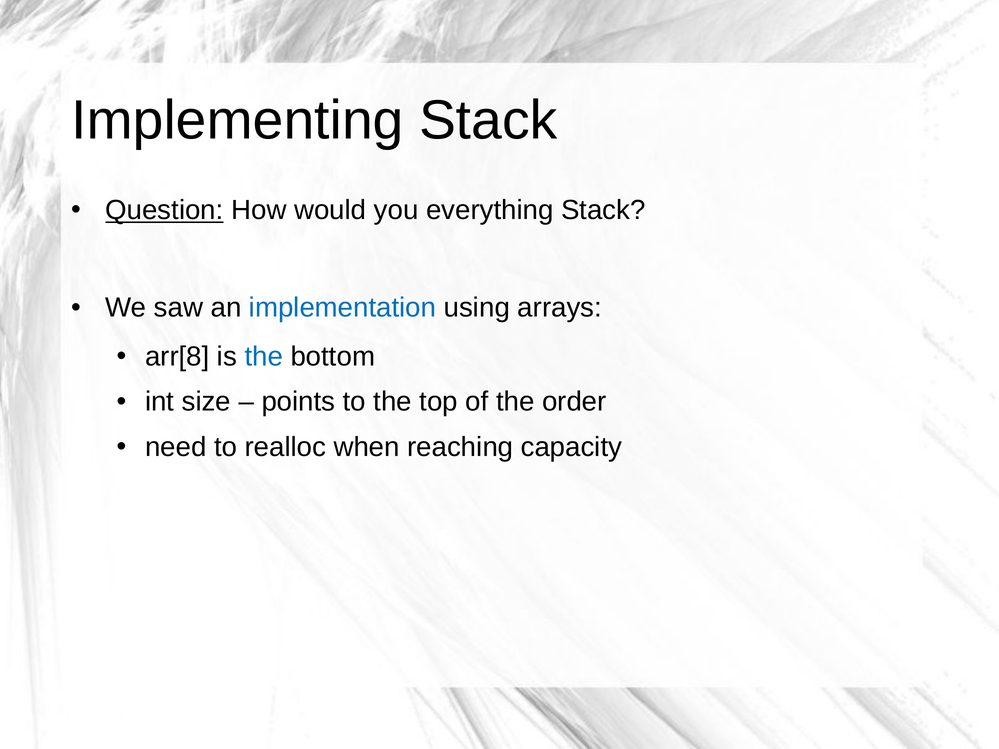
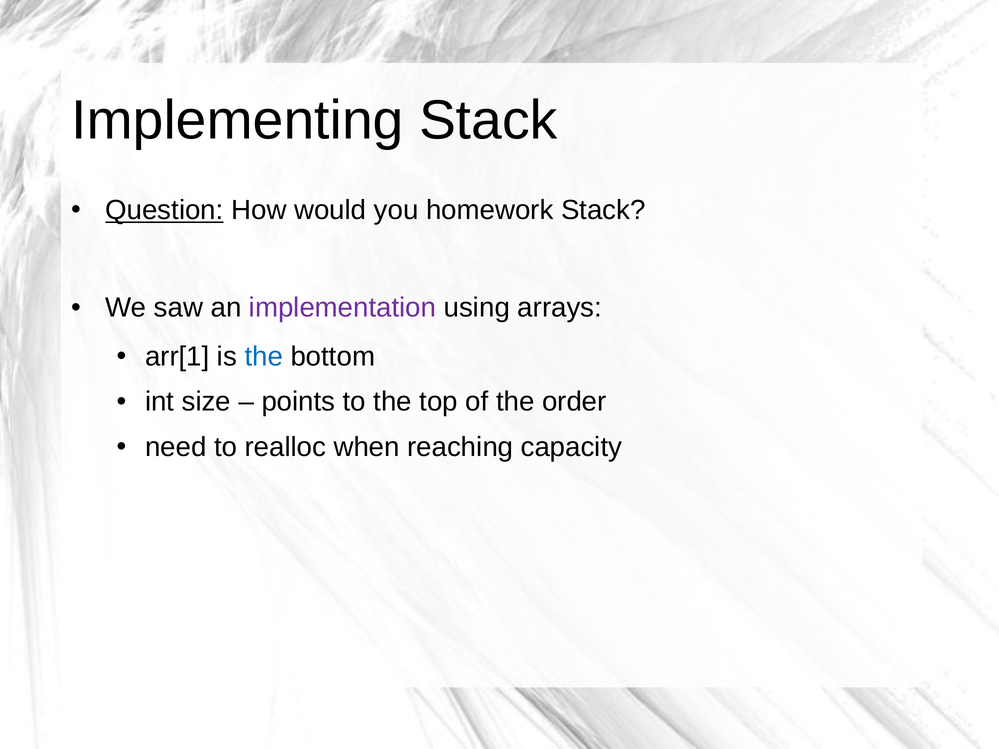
everything: everything -> homework (490, 210)
implementation colour: blue -> purple (343, 308)
arr[8: arr[8 -> arr[1 (177, 357)
